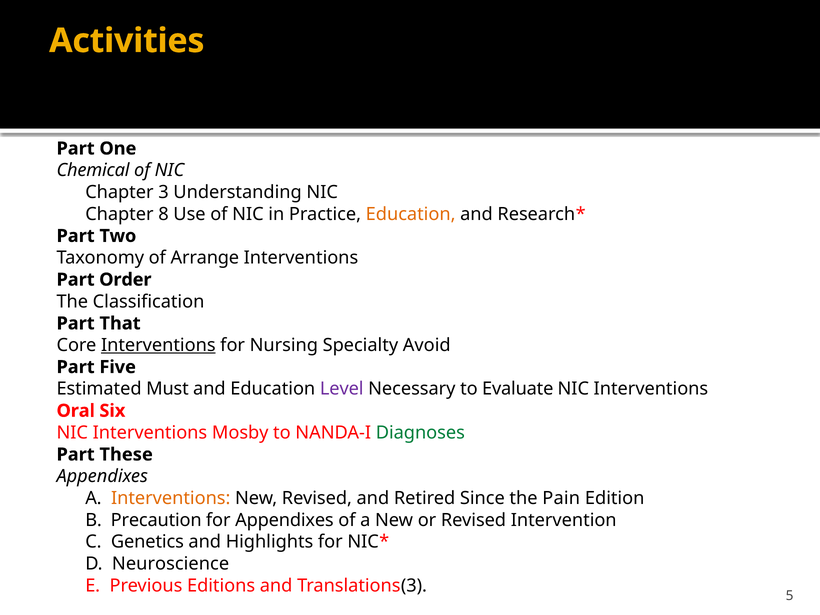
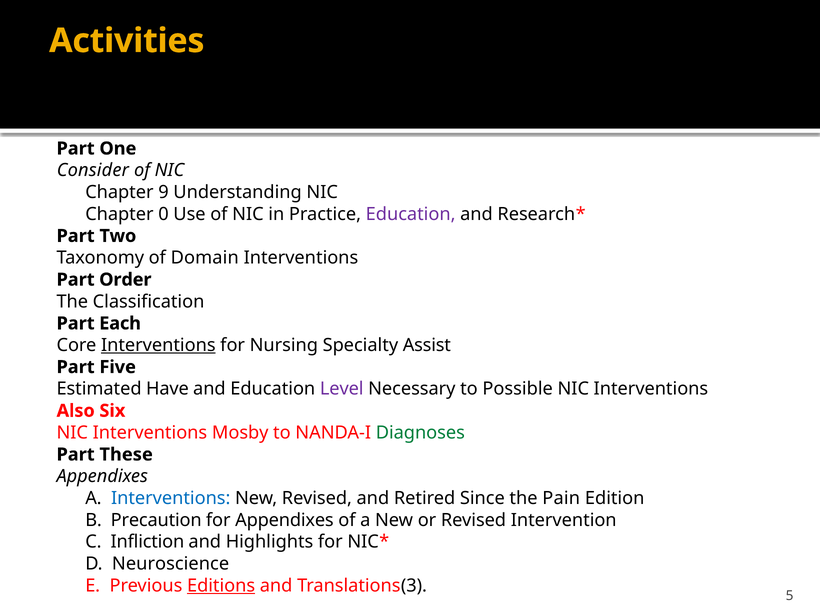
Chemical: Chemical -> Consider (93, 170)
3: 3 -> 9 (164, 192)
8: 8 -> 0 (164, 214)
Education colour: orange -> purple (411, 214)
Arrange: Arrange -> Domain (205, 258)
That: That -> Each (120, 323)
Avoid: Avoid -> Assist (427, 345)
Must: Must -> Have (167, 389)
Evaluate: Evaluate -> Possible (518, 389)
Oral: Oral -> Also (76, 411)
Interventions colour: orange -> blue (171, 498)
Genetics: Genetics -> Infliction (147, 542)
Editions underline: none -> present (221, 586)
